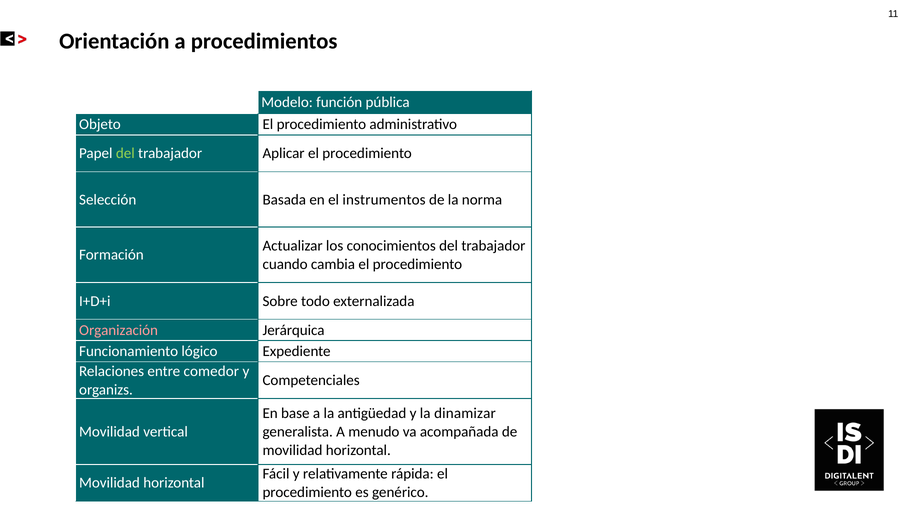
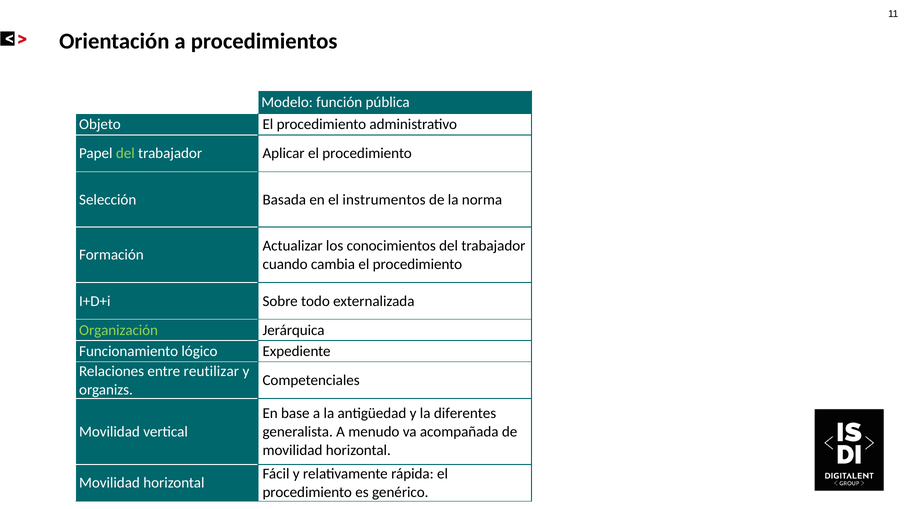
Organización colour: pink -> light green (119, 330)
comedor: comedor -> reutilizar (211, 371)
dinamizar: dinamizar -> diferentes (465, 413)
